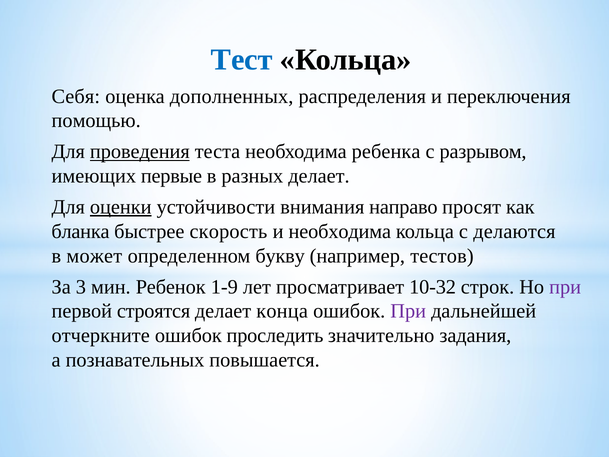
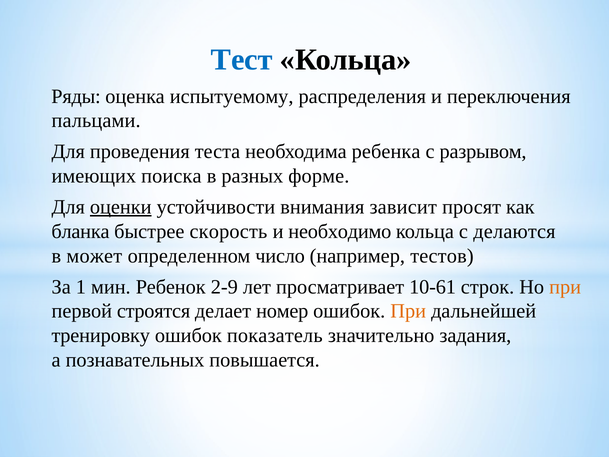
Себя: Себя -> Ряды (76, 96)
дополненных: дополненных -> испытуемому (232, 96)
помощью: помощью -> пальцами (96, 121)
проведения underline: present -> none (140, 152)
первые: первые -> поиска (171, 176)
разных делает: делает -> форме (319, 176)
направо: направо -> зависит (403, 207)
и необходима: необходима -> необходимо (340, 231)
букву: букву -> число (280, 256)
3: 3 -> 1 (81, 287)
1-9: 1-9 -> 2-9 (224, 287)
10-32: 10-32 -> 10-61 (433, 287)
при colour: purple -> orange (565, 287)
конца: конца -> номер (282, 311)
При colour: purple -> orange (408, 311)
отчеркните: отчеркните -> тренировку (101, 335)
проследить: проследить -> показатель (275, 335)
